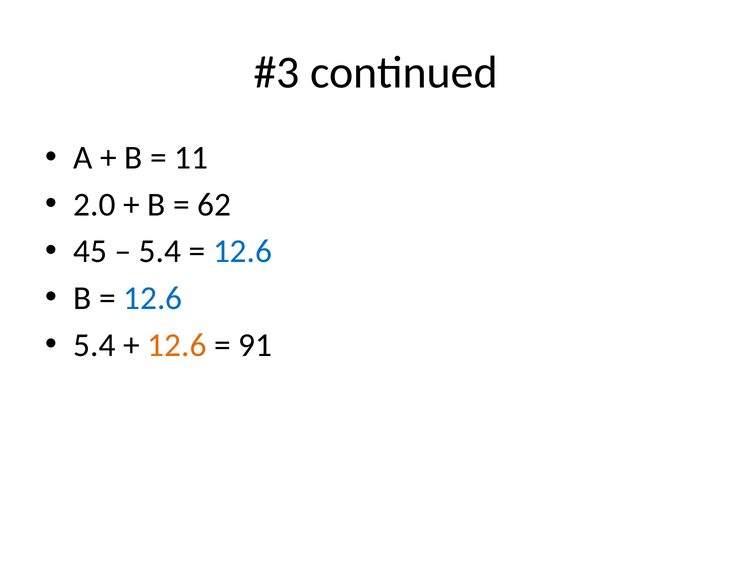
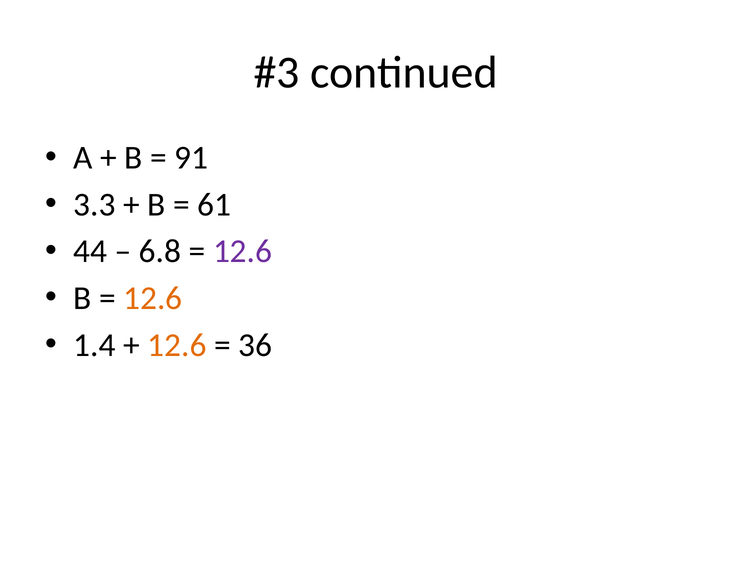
11: 11 -> 91 (191, 158)
2.0: 2.0 -> 3.3 (94, 205)
62: 62 -> 61 (214, 205)
45: 45 -> 44 (90, 251)
5.4: 5.4 -> 6.8 (160, 251)
12.6 colour: blue -> purple (243, 251)
12.6 colour: blue -> orange (153, 298)
5.4: 5.4 -> 1.4 (94, 345)
91: 91 -> 36 (255, 345)
